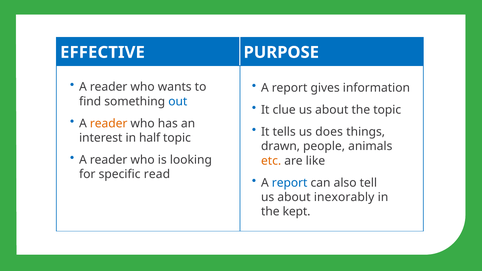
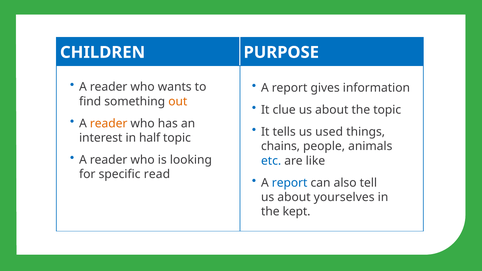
EFFECTIVE: EFFECTIVE -> CHILDREN (103, 52)
out colour: blue -> orange (178, 101)
does: does -> used (329, 132)
drawn: drawn -> chains (281, 146)
etc colour: orange -> blue (271, 161)
inexorably: inexorably -> yourselves (344, 197)
